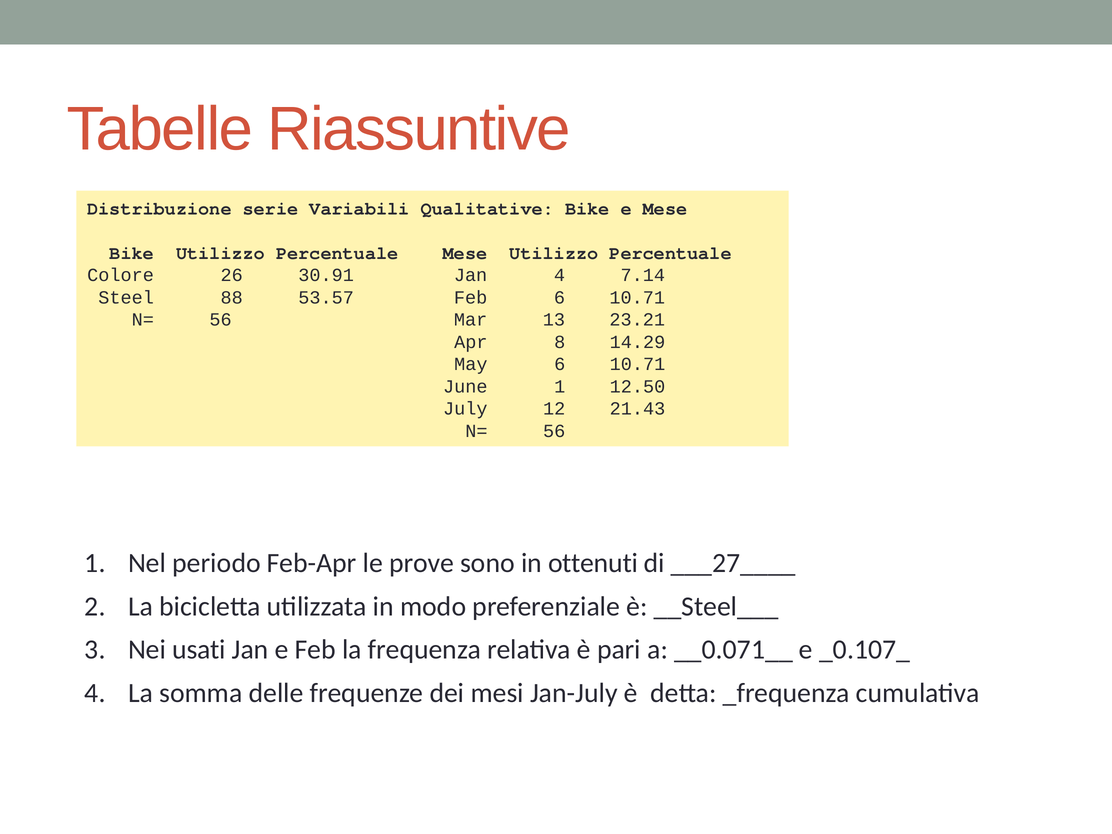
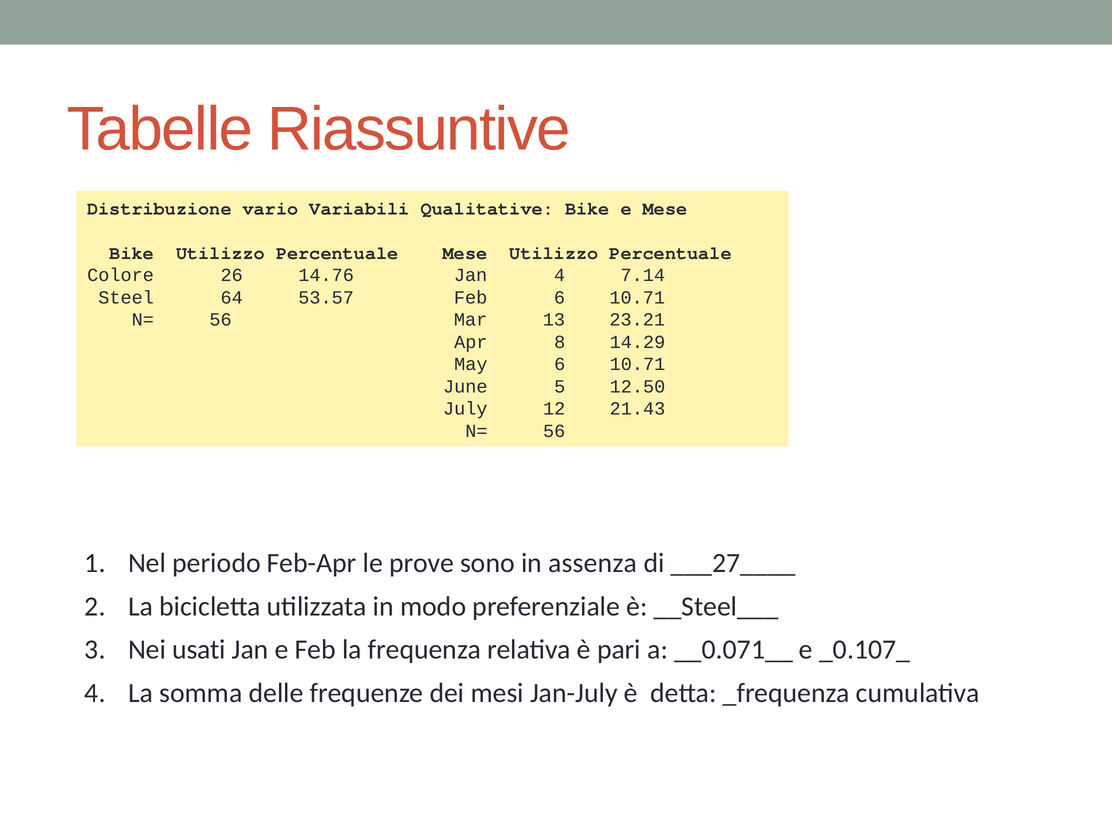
serie: serie -> vario (271, 209)
30.91: 30.91 -> 14.76 (326, 275)
88: 88 -> 64 (232, 298)
June 1: 1 -> 5 (560, 387)
ottenuti: ottenuti -> assenza (593, 563)
